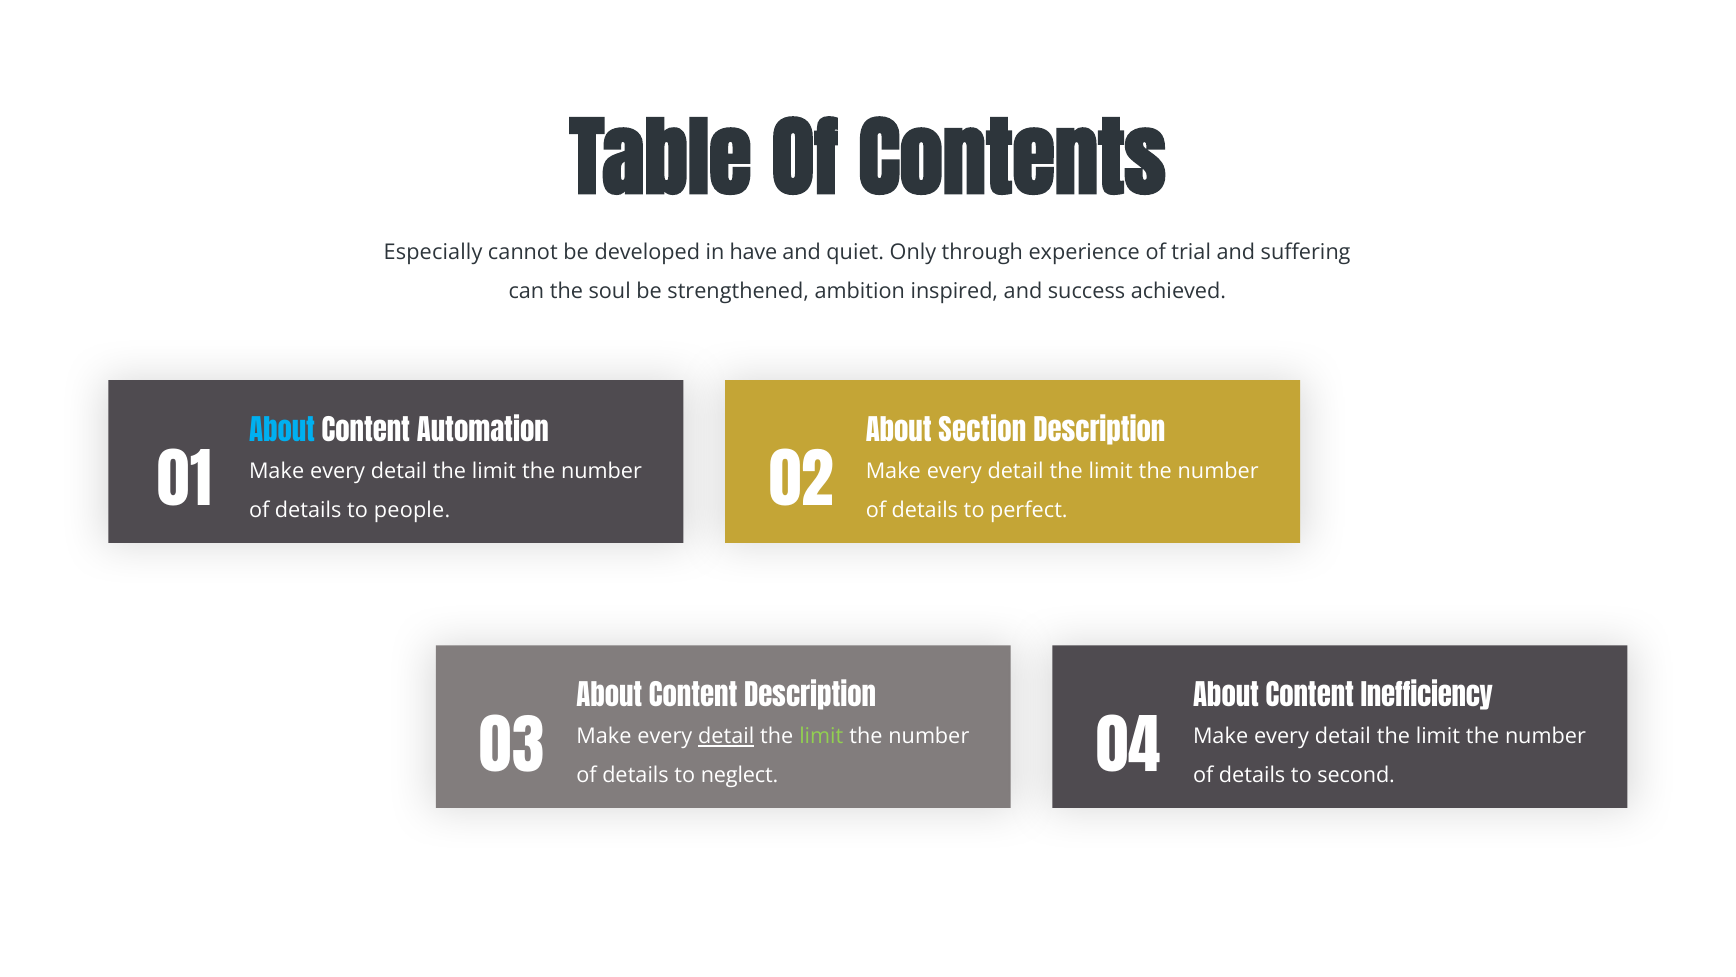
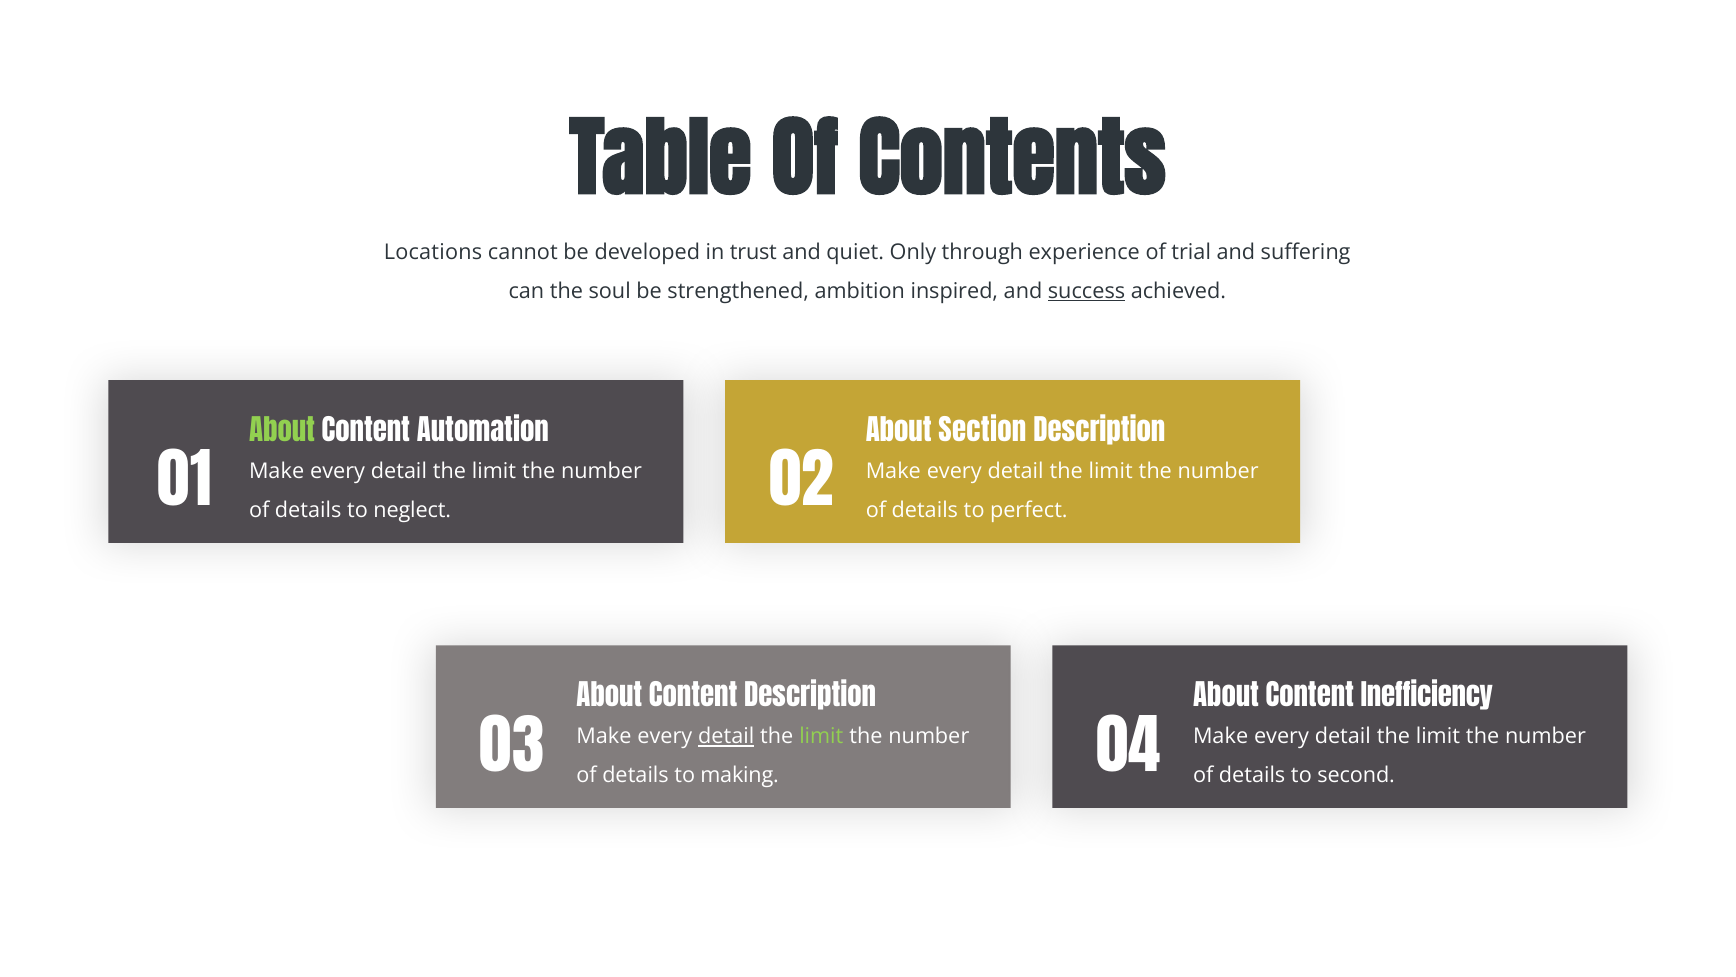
Especially: Especially -> Locations (433, 252)
have: have -> trust (753, 252)
success underline: none -> present (1087, 291)
About colour: light blue -> light green (282, 432)
people: people -> neglect (412, 510)
neglect: neglect -> making (740, 775)
